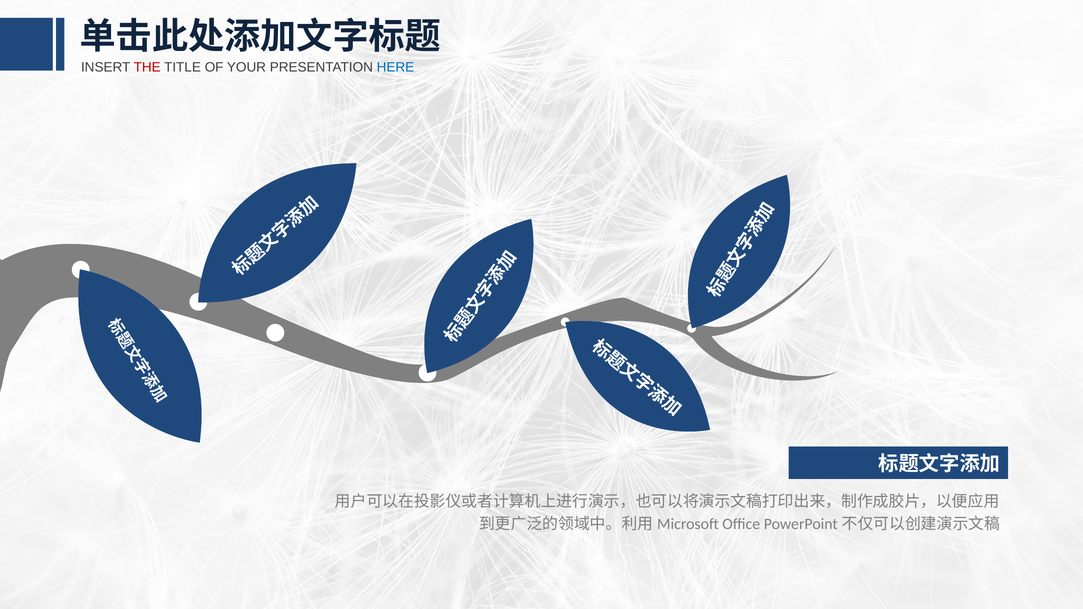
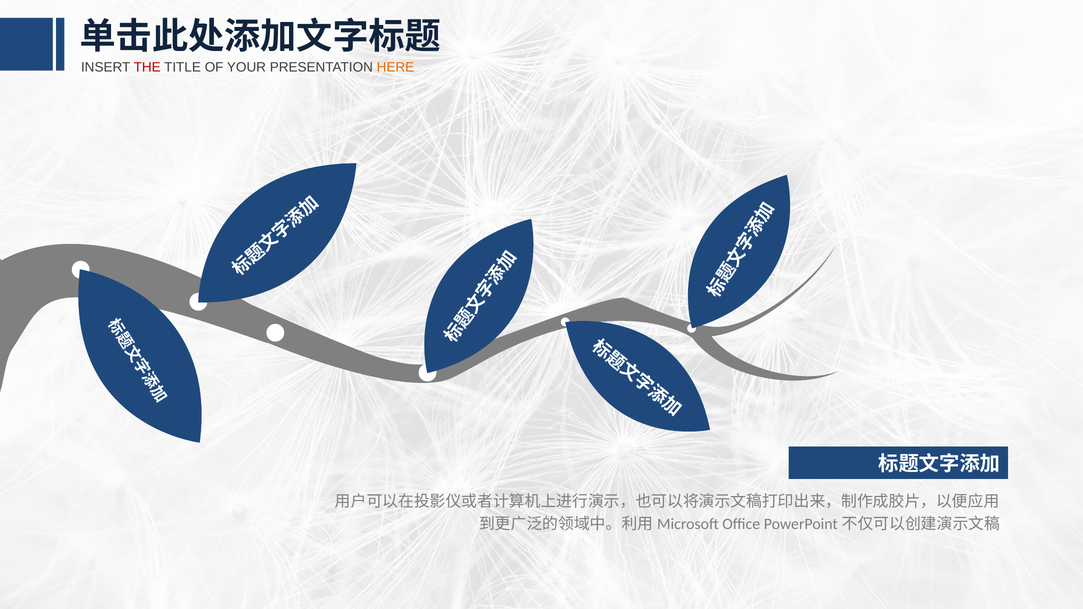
HERE colour: blue -> orange (395, 68)
